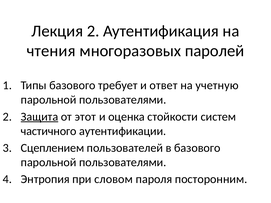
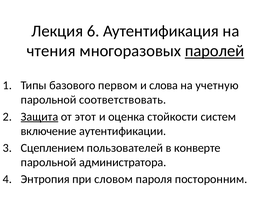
Лекция 2: 2 -> 6 (93, 31)
паролей underline: none -> present (215, 51)
требует: требует -> первом (118, 85)
ответ: ответ -> слова (164, 85)
пользователями: пользователями -> соответствовать (123, 100)
частичного: частичного -> включение (49, 131)
в базового: базового -> конверте (197, 148)
пользователями: пользователями -> администратора (123, 163)
